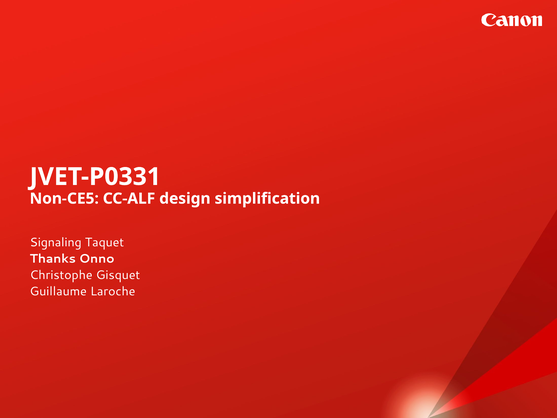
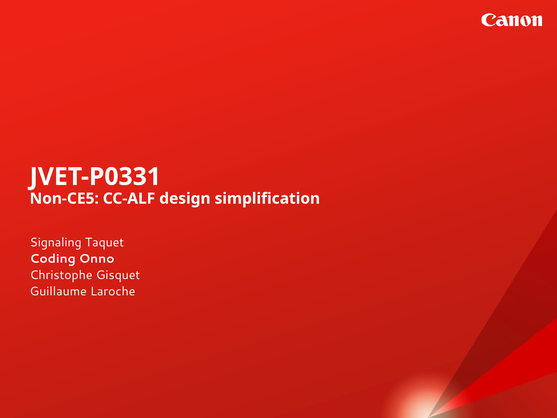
Thanks: Thanks -> Coding (53, 258)
